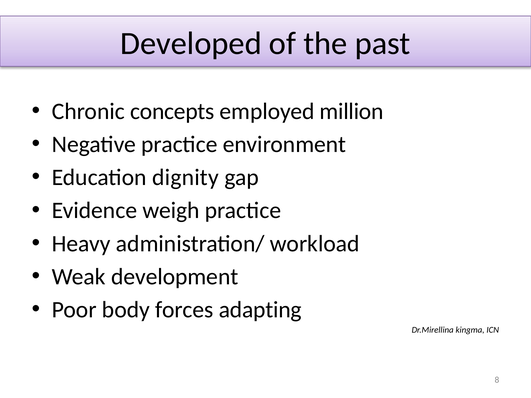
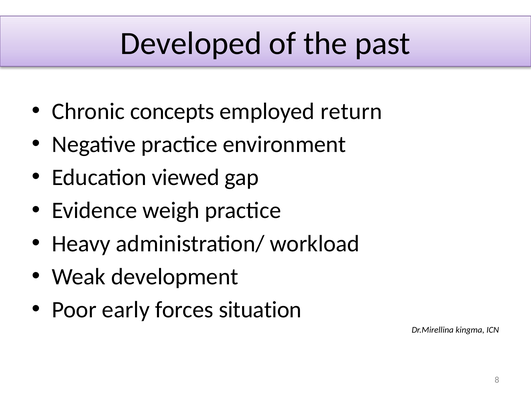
million: million -> return (351, 111)
dignity: dignity -> viewed (186, 178)
body: body -> early (126, 310)
adapting: adapting -> situation (260, 310)
